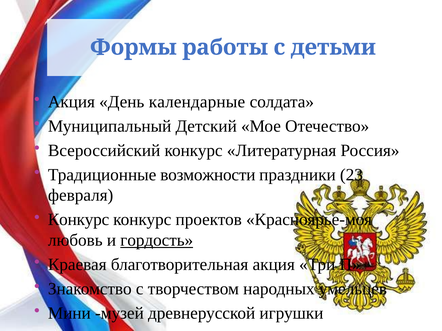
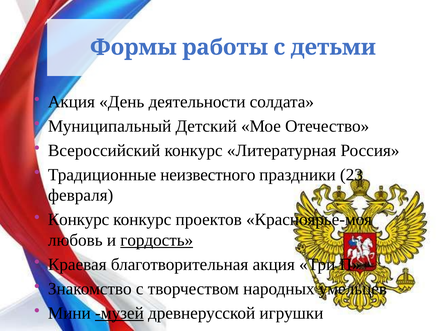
календарные: календарные -> деятельности (197, 102)
возможности: возможности -> неизвестного (208, 175)
музей underline: none -> present (119, 314)
